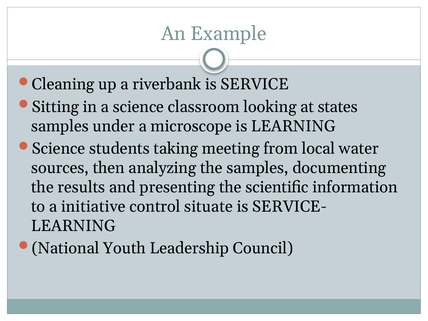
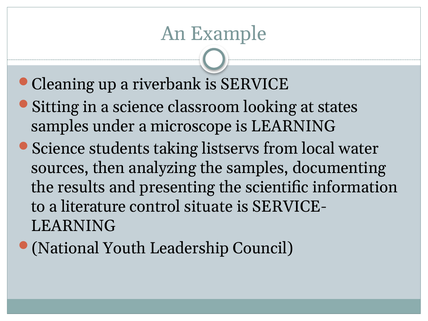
meeting: meeting -> listservs (231, 149)
initiative: initiative -> literature (94, 206)
